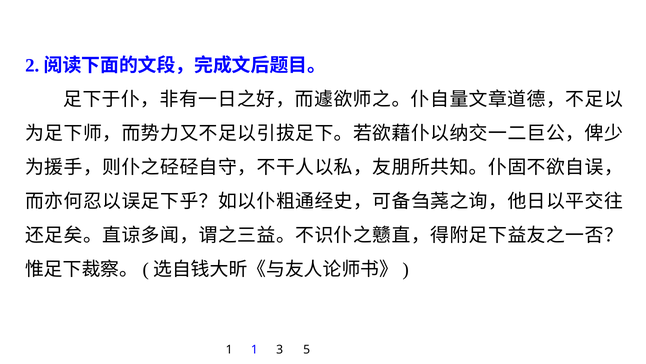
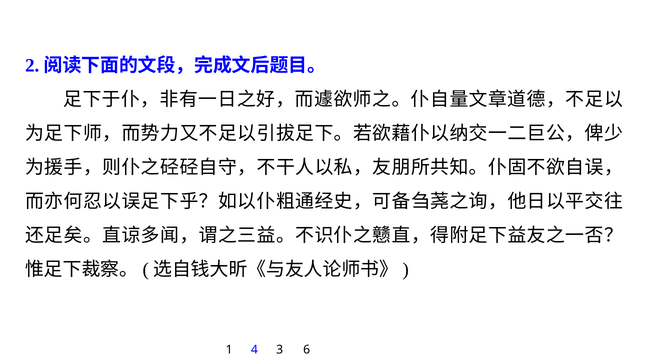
1 1: 1 -> 4 (254, 349)
5: 5 -> 6 (307, 349)
